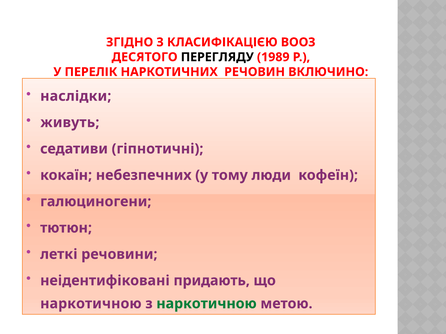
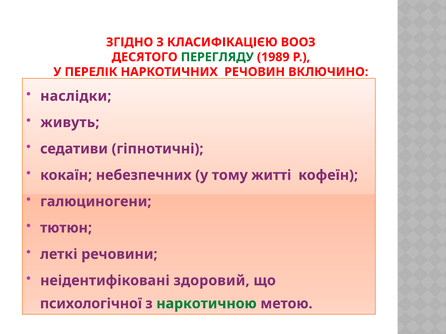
ПЕРЕГЛЯДУ colour: black -> green (217, 57)
люди: люди -> житті (271, 175)
придають: придають -> здоровий (212, 281)
наркотичною: наркотичною -> психологічної (91, 304)
